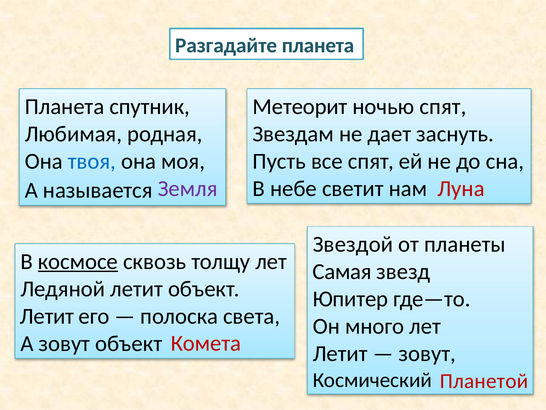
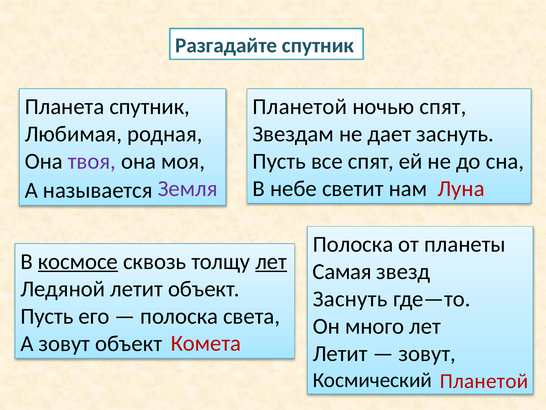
Разгадайте планета: планета -> спутник (318, 45)
Метеорит: Метеорит -> Планетой (300, 107)
твоя colour: blue -> purple (92, 161)
Звездой: Звездой -> Полоска (353, 244)
лет underline: none -> present (271, 261)
Юпитер: Юпитер -> Заснуть (350, 299)
Летит: Летит -> Пусть (47, 316)
